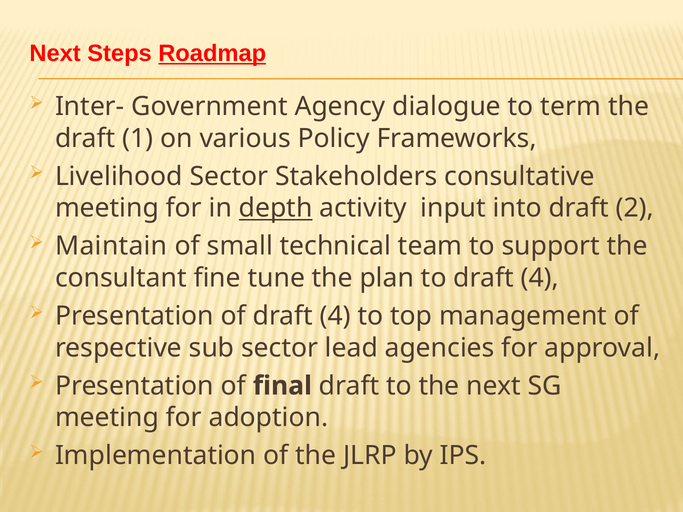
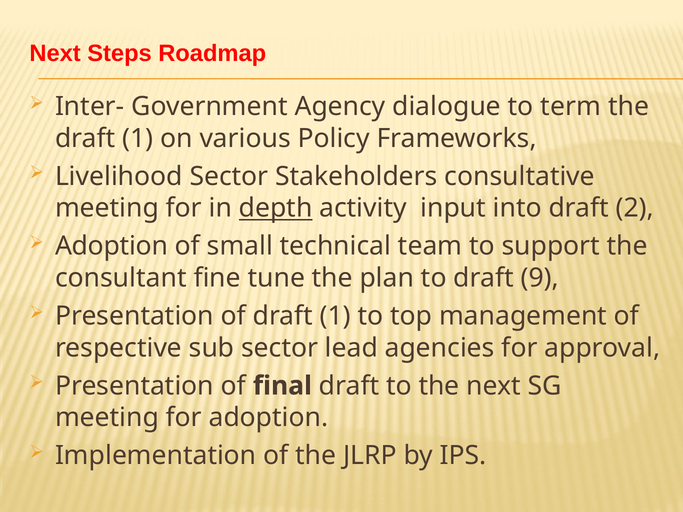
Roadmap underline: present -> none (212, 53)
Maintain: Maintain -> Adoption (112, 246)
to draft 4: 4 -> 9 (540, 278)
of draft 4: 4 -> 1 (335, 316)
